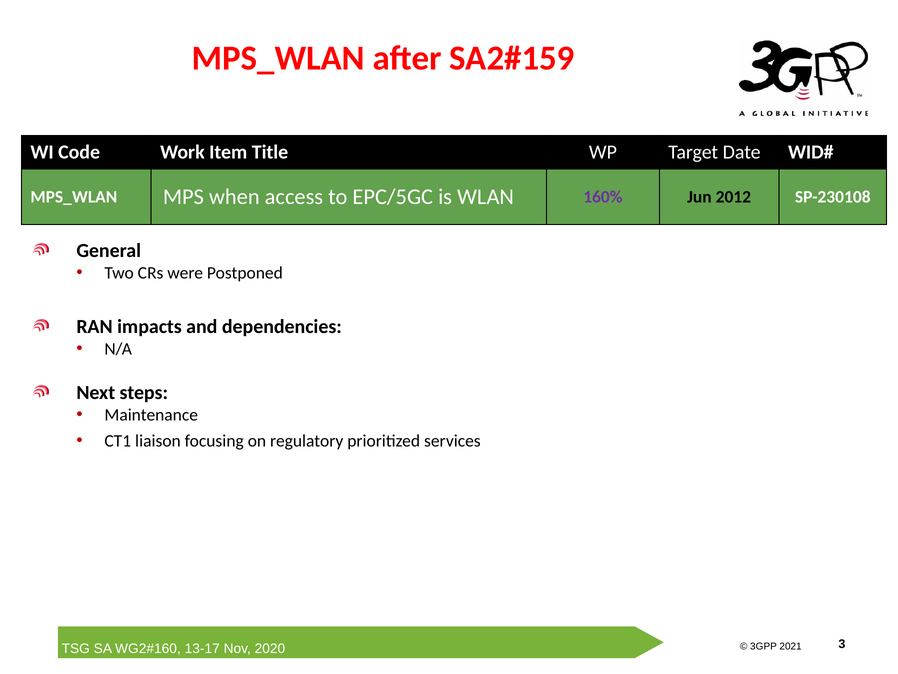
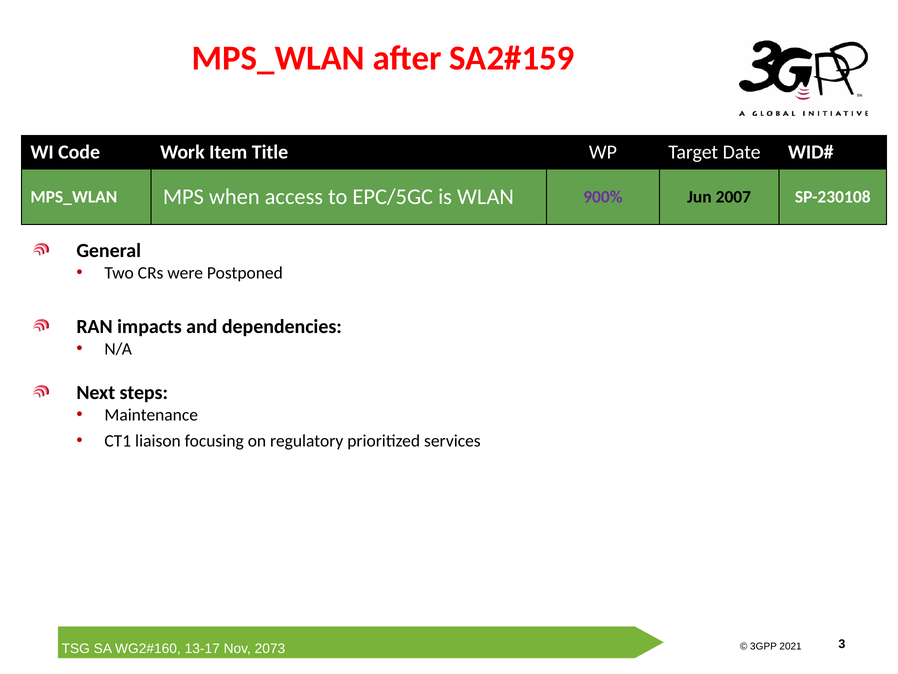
160%: 160% -> 900% (603, 197)
Jun 2012: 2012 -> 2007 (733, 197)
2020: 2020 -> 2073 (270, 648)
